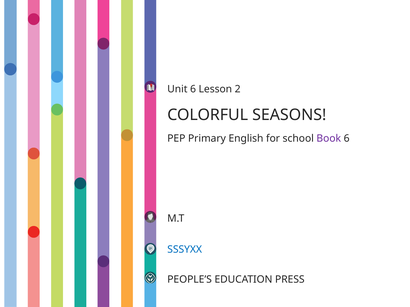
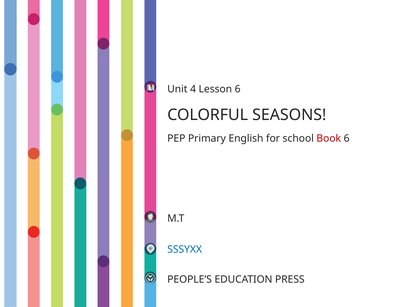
Unit 6: 6 -> 4 (193, 89)
Lesson 2: 2 -> 6 (238, 89)
Book colour: purple -> red (329, 139)
